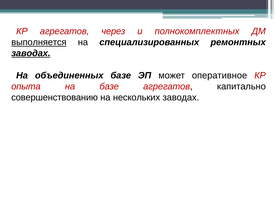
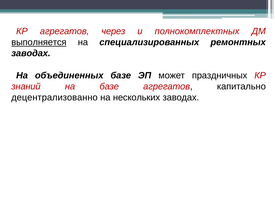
заводах underline: present -> none (31, 53)
оперативное: оперативное -> праздничных (220, 75)
опыта: опыта -> знаний (26, 86)
совершенствованию: совершенствованию -> децентрализованно (54, 97)
